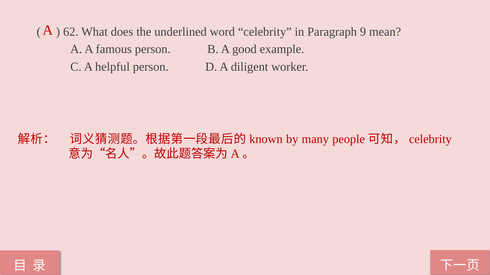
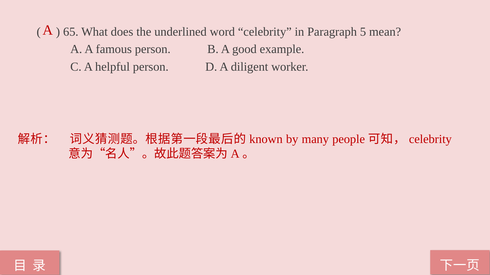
62: 62 -> 65 (71, 32)
9: 9 -> 5 (363, 32)
